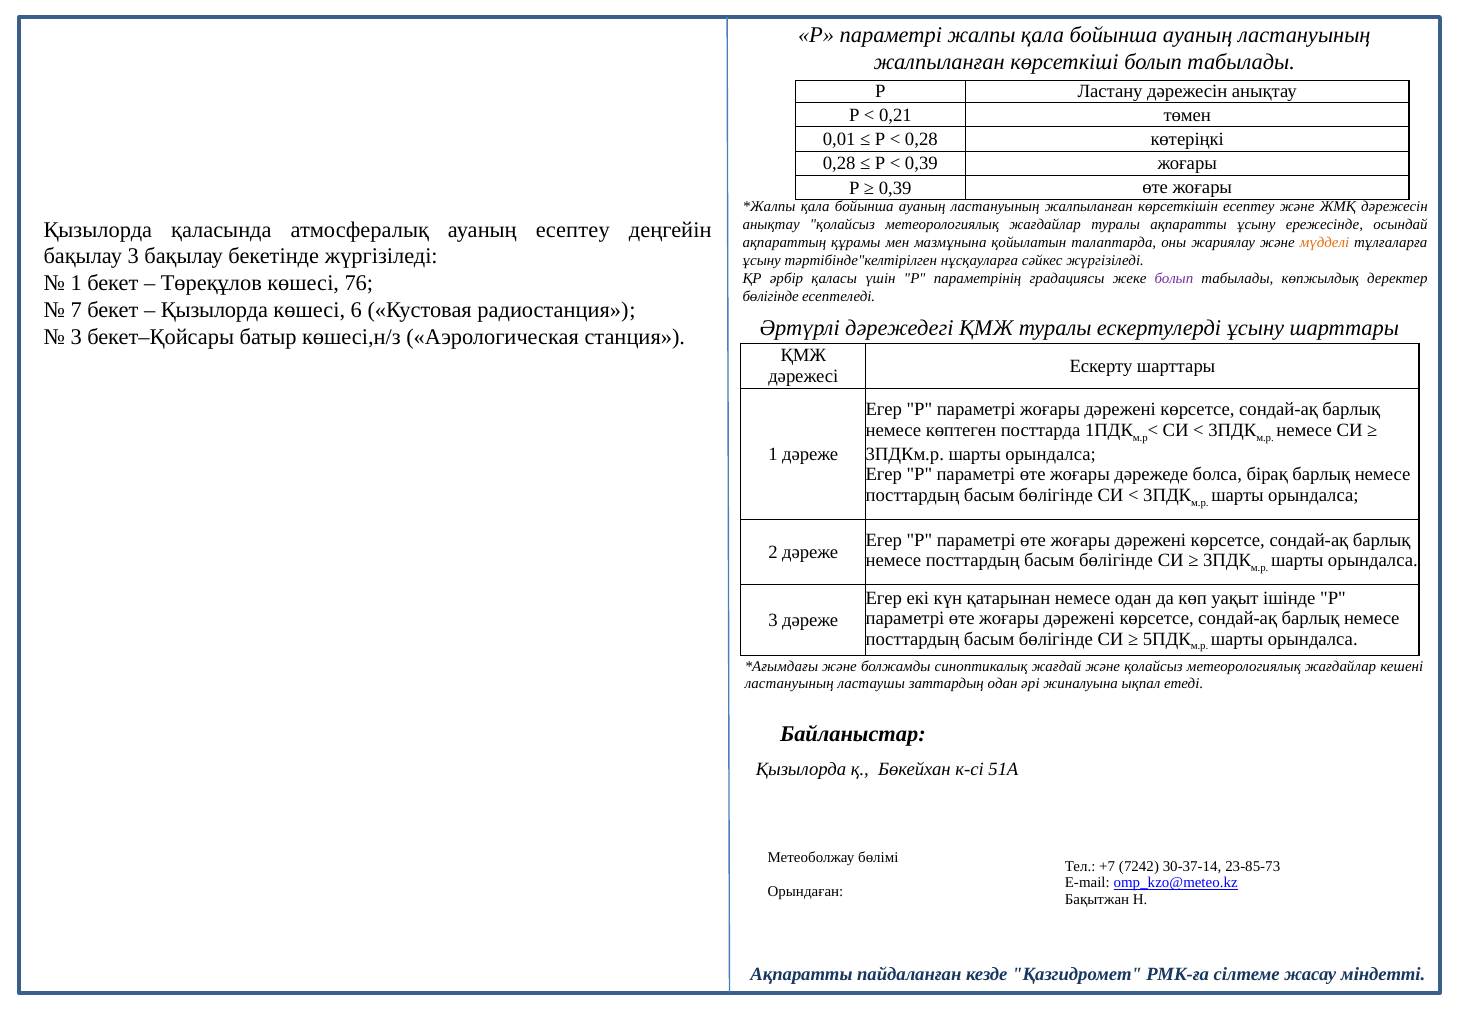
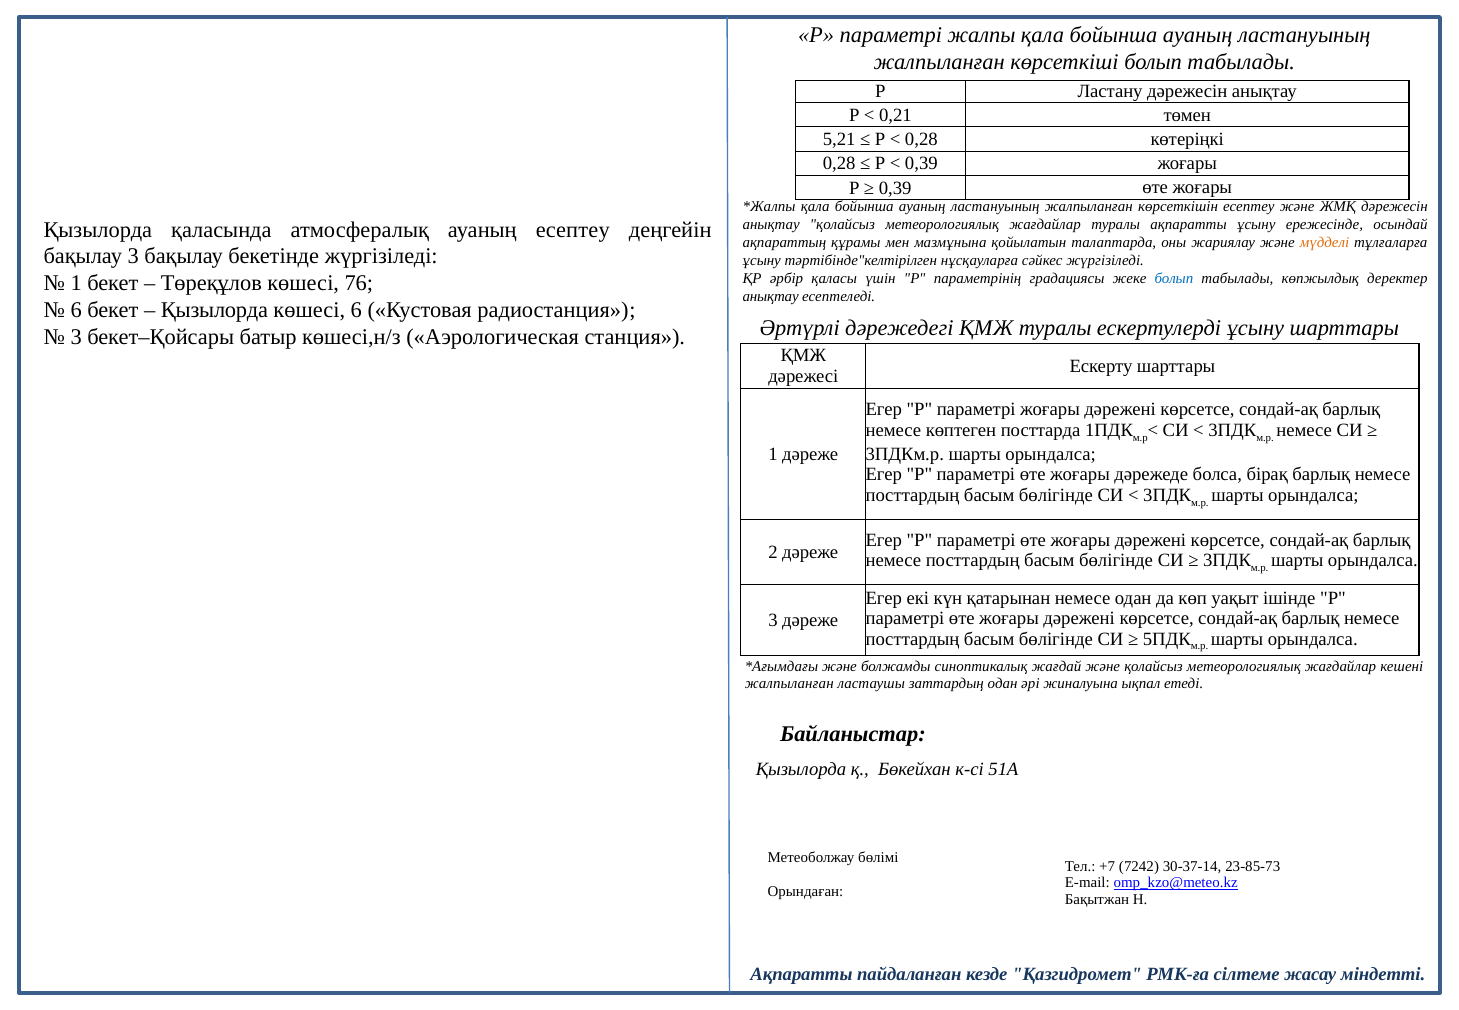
0,01: 0,01 -> 5,21 (839, 140)
болып colour: purple -> blue (1174, 279)
бөлігінде: бөлігінде -> анықтау (771, 296)
7: 7 -> 6 (76, 310)
ластануының: ластануының -> жалпыланған (789, 684)
